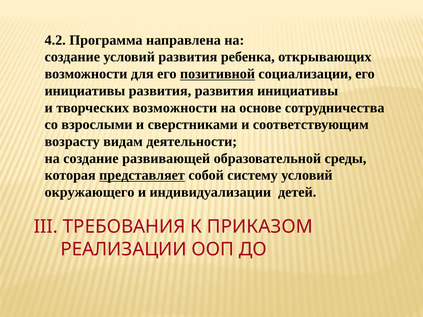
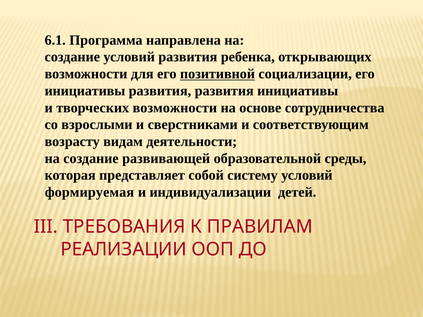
4.2: 4.2 -> 6.1 (55, 40)
представляет underline: present -> none (142, 175)
окружающего: окружающего -> формируемая (89, 192)
ПРИКАЗОМ: ПРИКАЗОМ -> ПРАВИЛАМ (260, 227)
